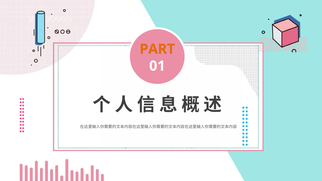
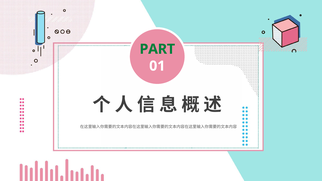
PART colour: orange -> green (157, 49)
